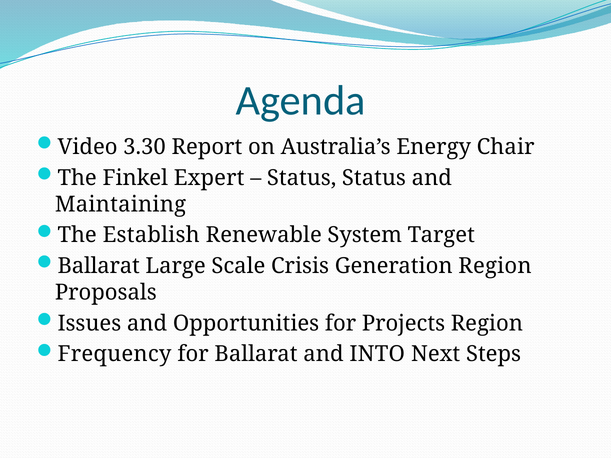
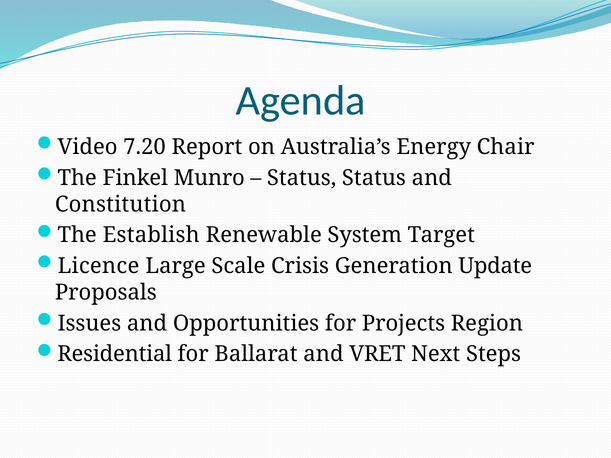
3.30: 3.30 -> 7.20 (144, 147)
Expert: Expert -> Munro (209, 178)
Maintaining: Maintaining -> Constitution (120, 204)
Ballarat: Ballarat -> Licence (98, 266)
Generation Region: Region -> Update (495, 266)
Frequency: Frequency -> Residential (115, 354)
INTO: INTO -> VRET (377, 354)
